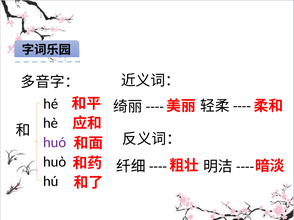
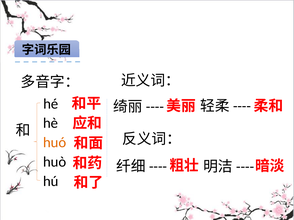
huó colour: purple -> orange (55, 143)
